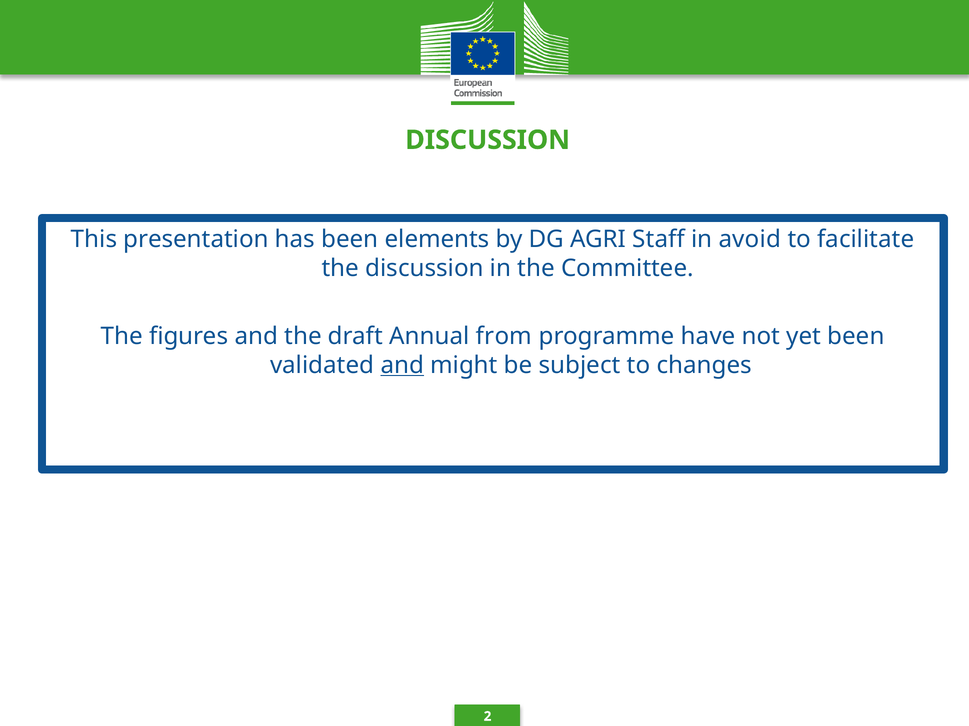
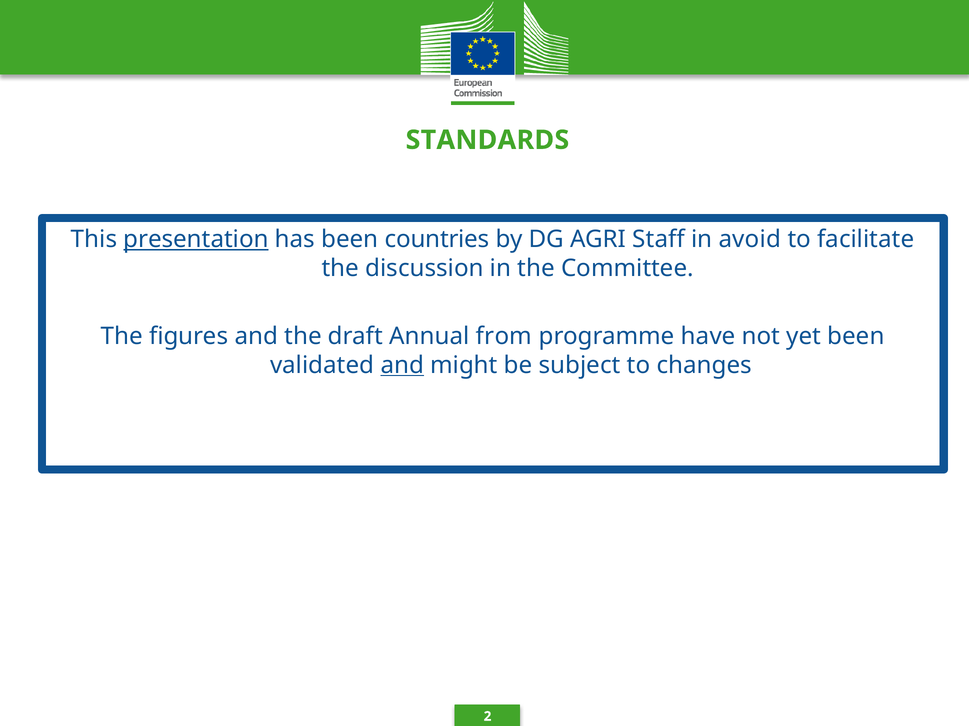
DISCUSSION: DISCUSSION -> STANDARDS (487, 140)
presentation underline: none -> present (196, 239)
elements: elements -> countries (437, 239)
